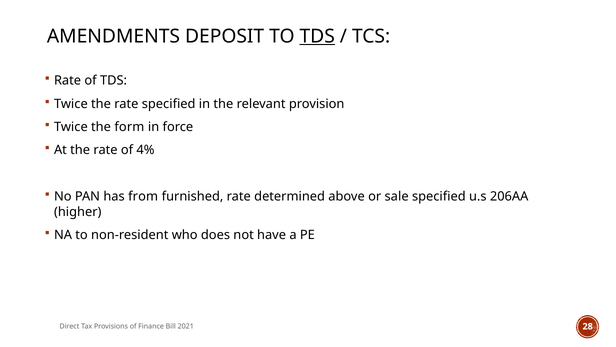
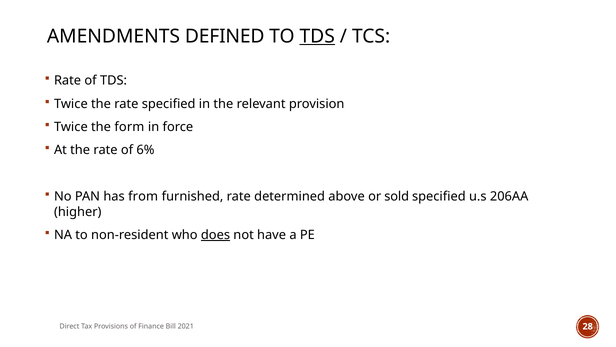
DEPOSIT: DEPOSIT -> DEFINED (225, 36)
4%: 4% -> 6% (145, 150)
sale: sale -> sold (397, 196)
does underline: none -> present (215, 235)
